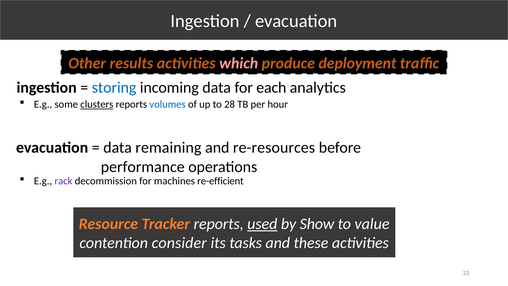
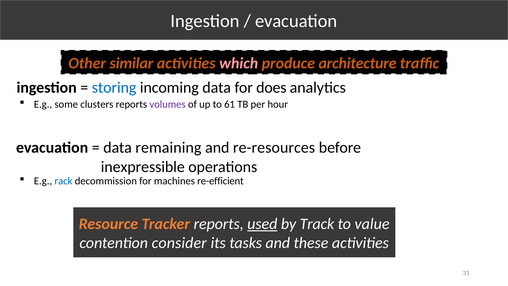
results: results -> similar (131, 63)
deployment: deployment -> architecture (358, 63)
each: each -> does (271, 88)
clusters underline: present -> none (97, 104)
volumes colour: blue -> purple (168, 104)
28: 28 -> 61 (230, 104)
performance: performance -> inexpressible (143, 167)
rack colour: purple -> blue (63, 181)
Show: Show -> Track (317, 224)
